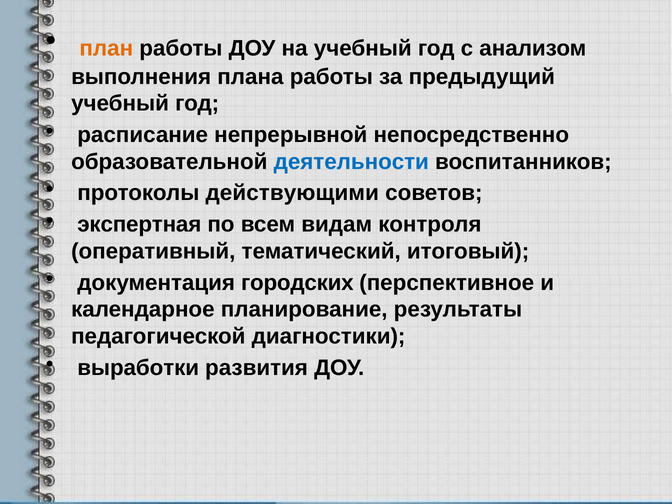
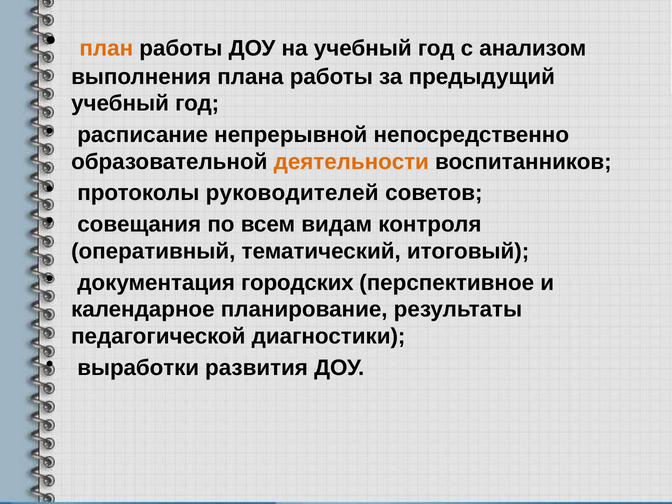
деятельности colour: blue -> orange (351, 162)
действующими: действующими -> руководителей (292, 193)
экспертная: экспертная -> совещания (139, 224)
